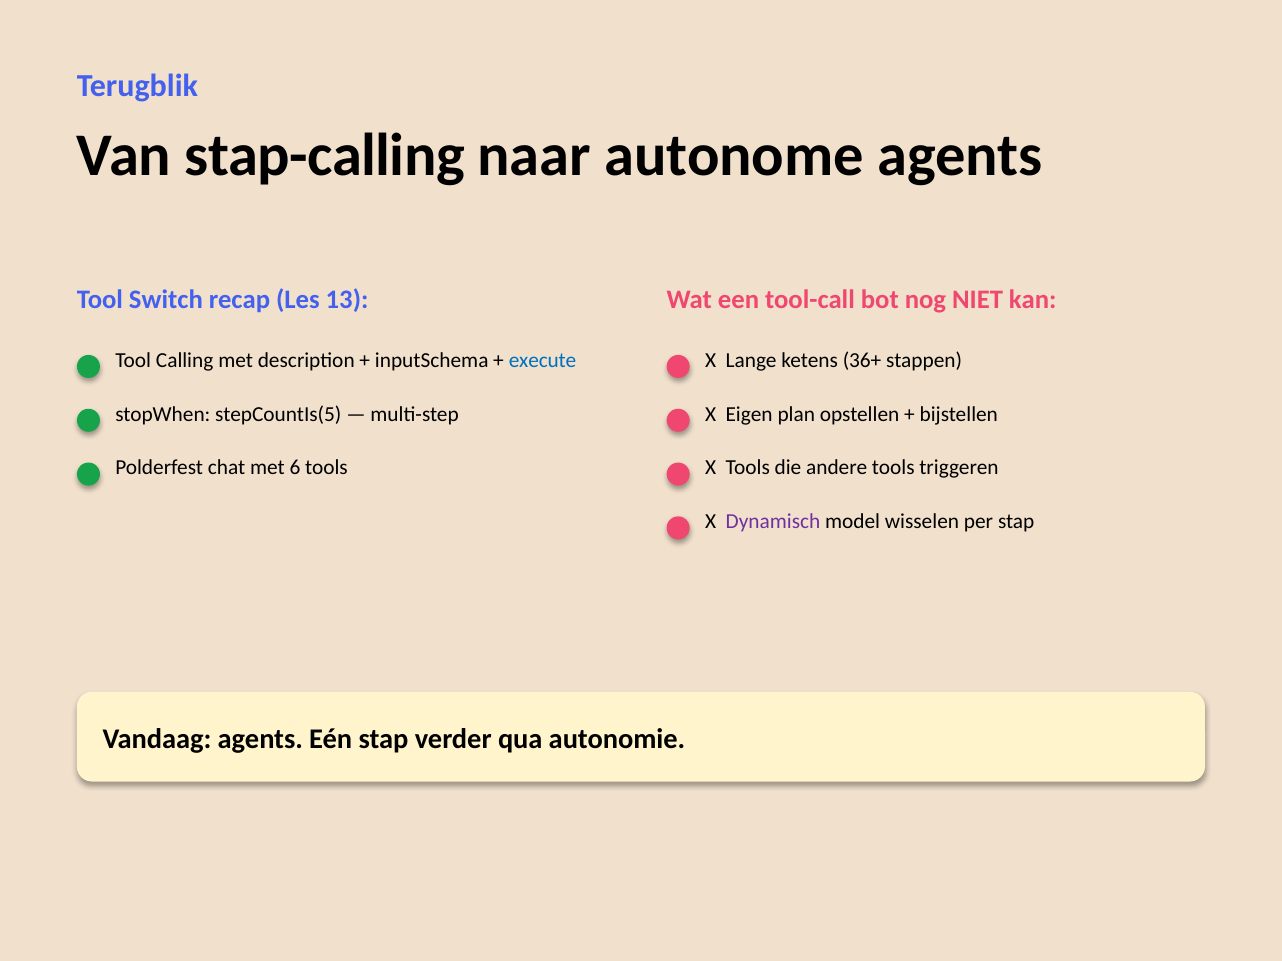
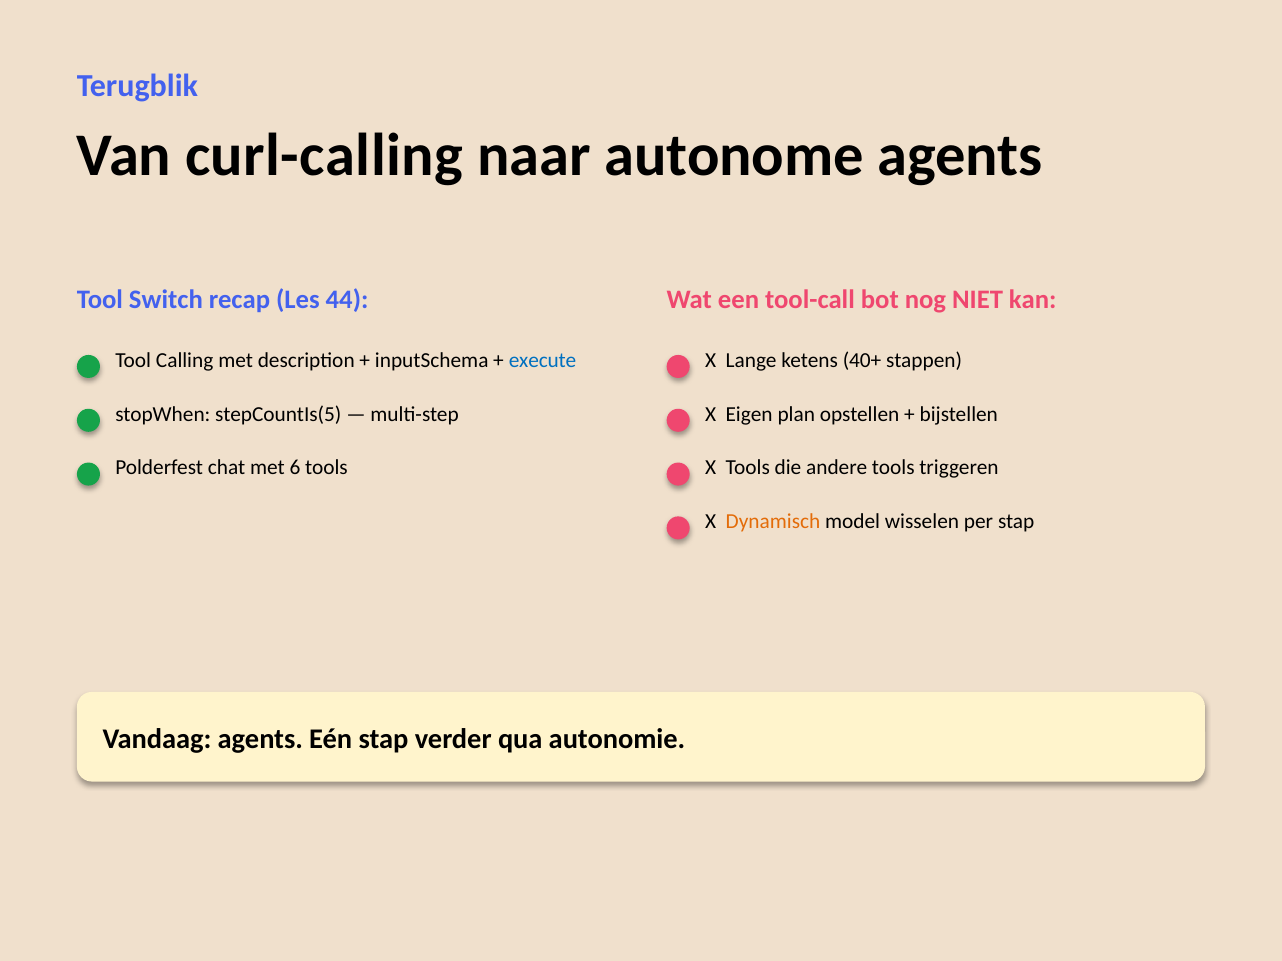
stap-calling: stap-calling -> curl-calling (324, 156)
13: 13 -> 44 (347, 300)
36+: 36+ -> 40+ (862, 360)
Dynamisch colour: purple -> orange (773, 522)
